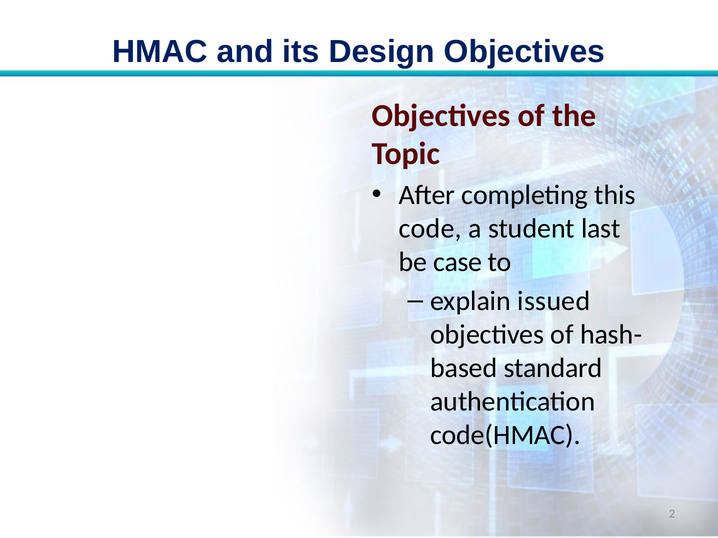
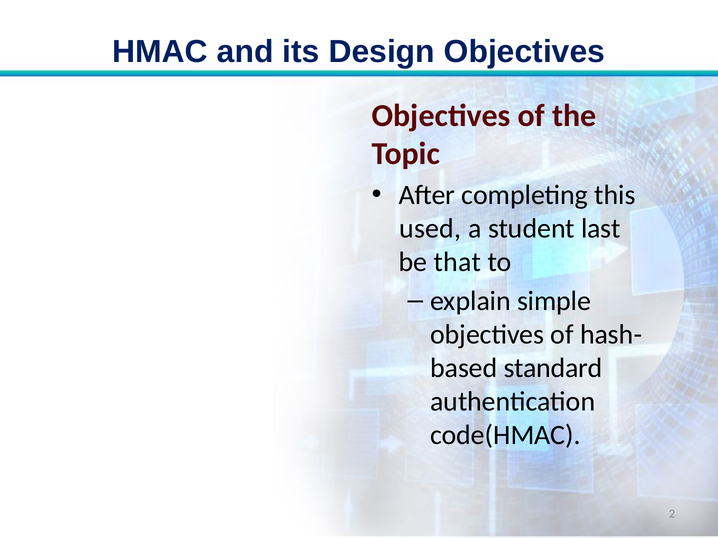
code: code -> used (430, 229)
case: case -> that (457, 262)
issued: issued -> simple (554, 301)
